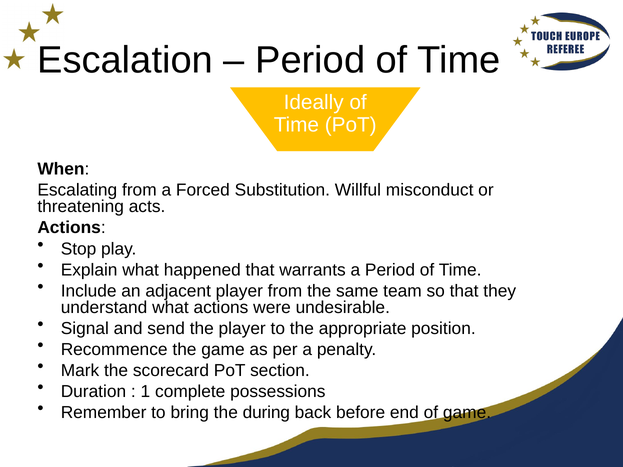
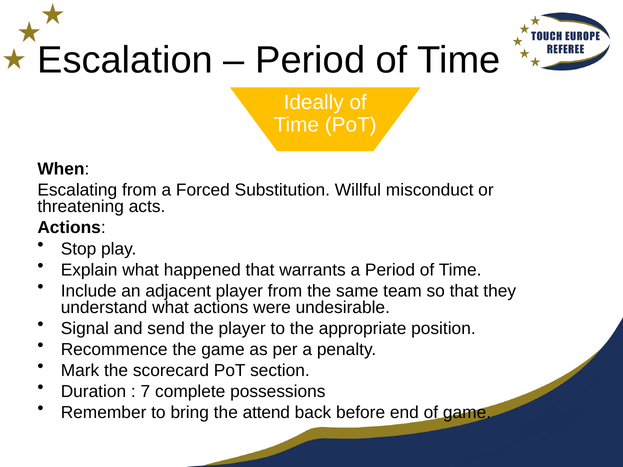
1: 1 -> 7 (145, 392)
during: during -> attend (266, 413)
